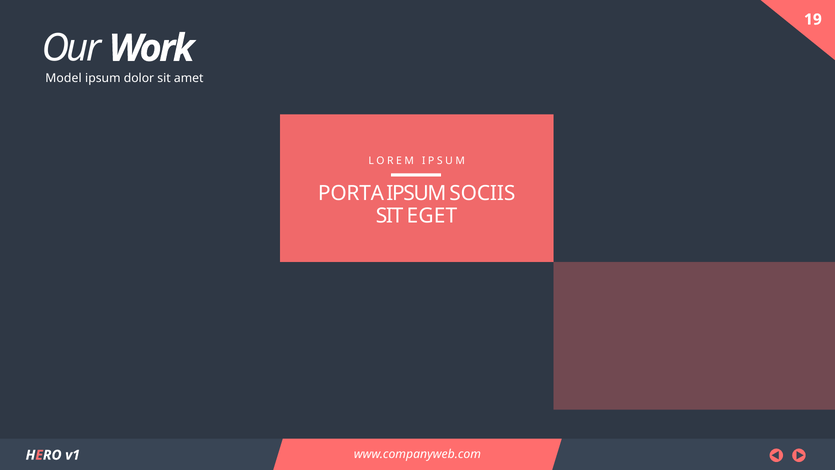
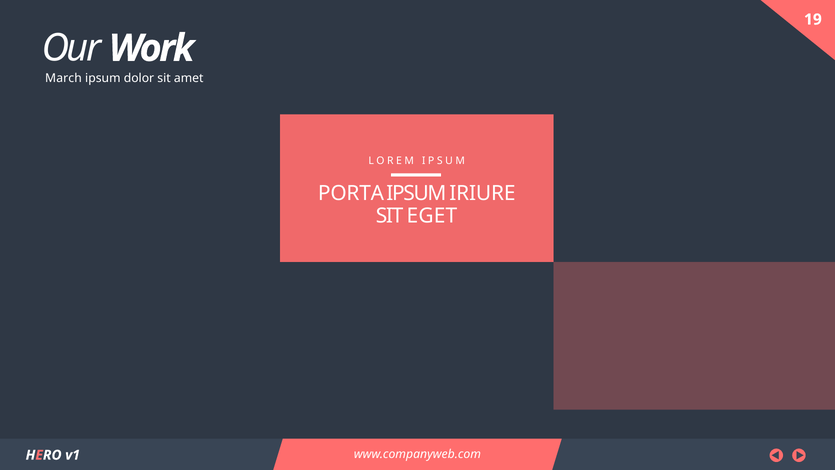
Model: Model -> March (63, 78)
SOCIIS: SOCIIS -> IRIURE (482, 193)
